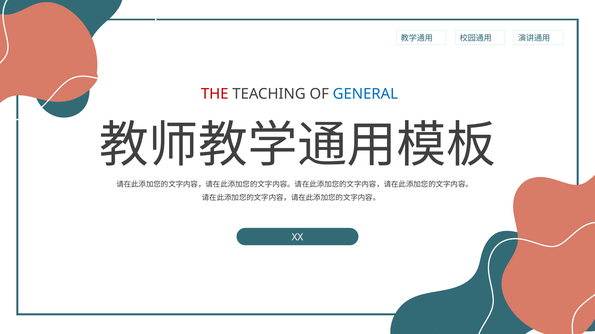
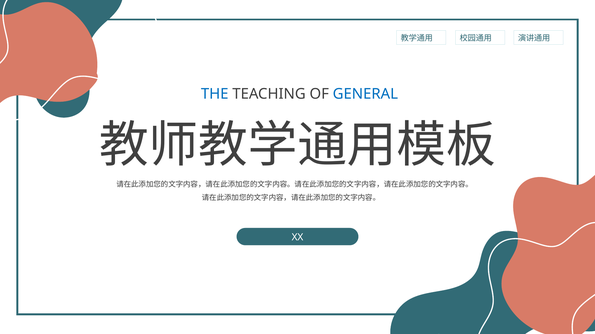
THE colour: red -> blue (215, 94)
